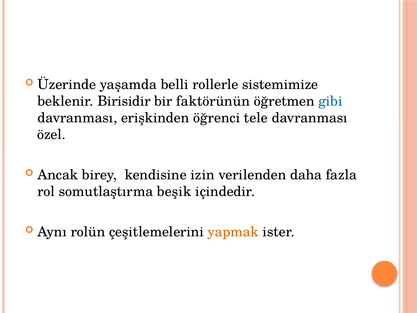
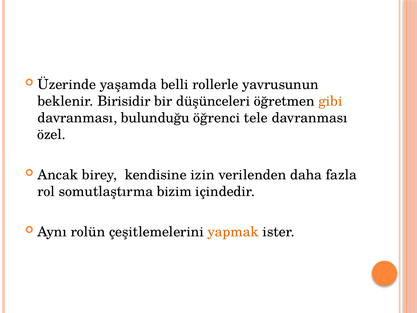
sistemimize: sistemimize -> yavrusunun (280, 84)
faktörünün: faktörünün -> düşünceleri (213, 101)
gibi colour: blue -> orange (330, 101)
erişkinden: erişkinden -> bulunduğu (155, 118)
beşik: beşik -> bizim (174, 191)
